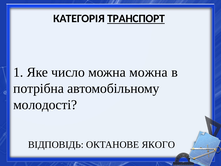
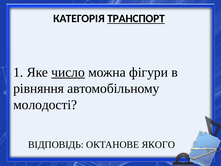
число underline: none -> present (68, 72)
можна можна: можна -> фігури (149, 72)
потрібна: потрібна -> рівняння (39, 88)
